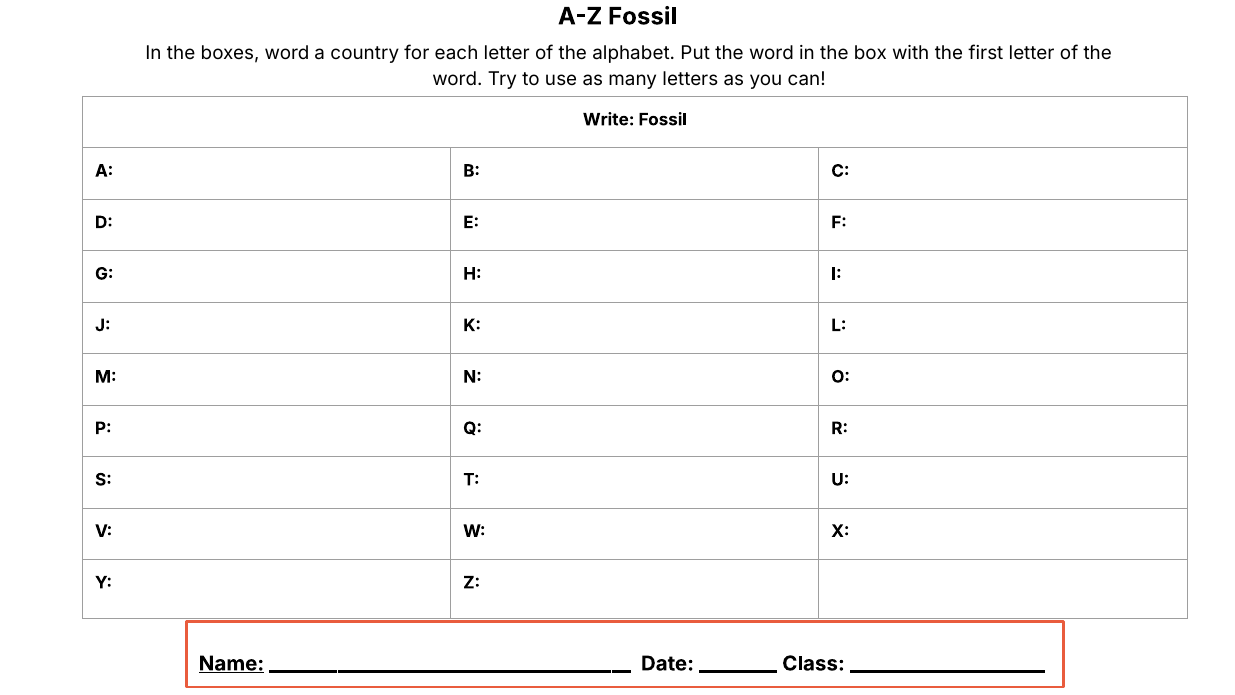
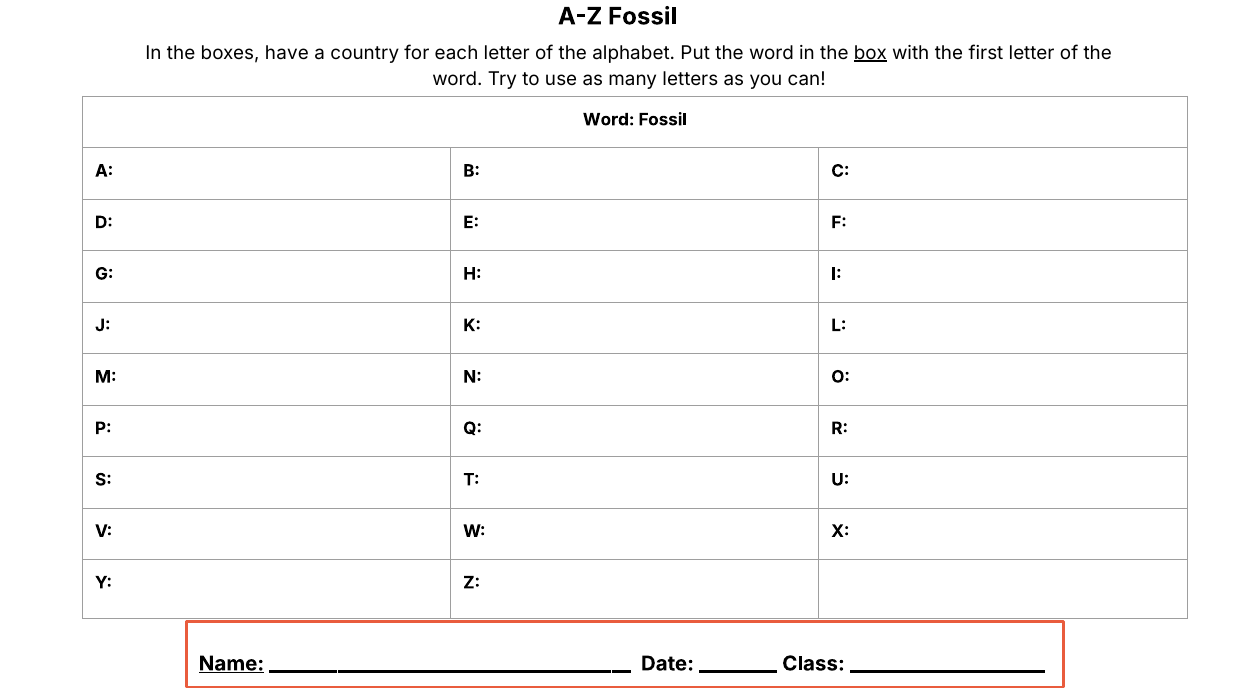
boxes word: word -> have (287, 53)
box underline: none -> present (870, 53)
Write: Write -> Word (609, 120)
